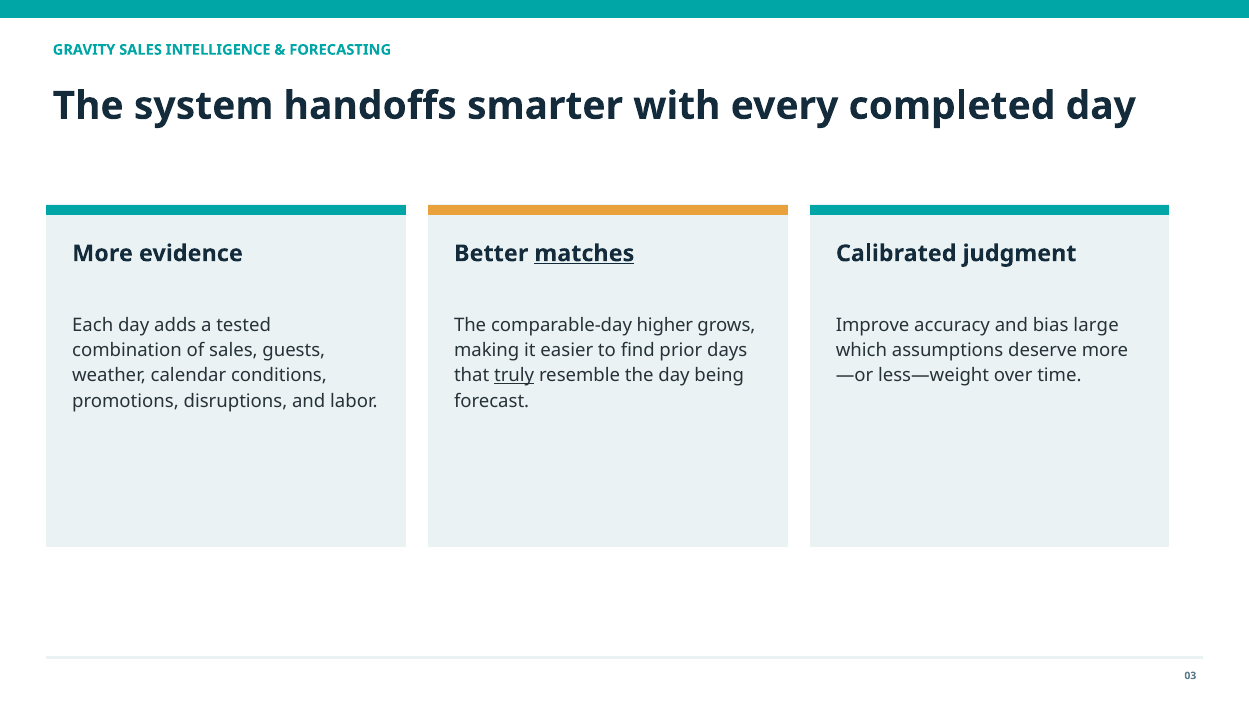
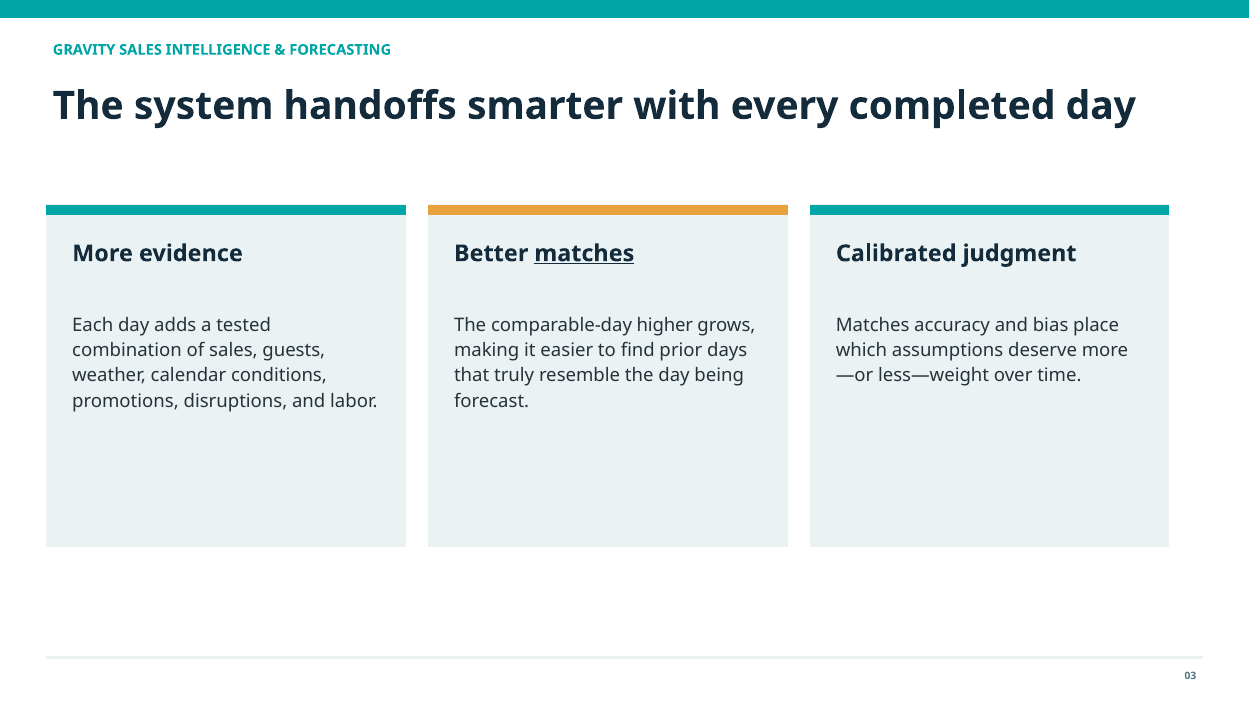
Improve: Improve -> Matches (873, 325)
large: large -> place (1096, 325)
truly underline: present -> none (514, 376)
